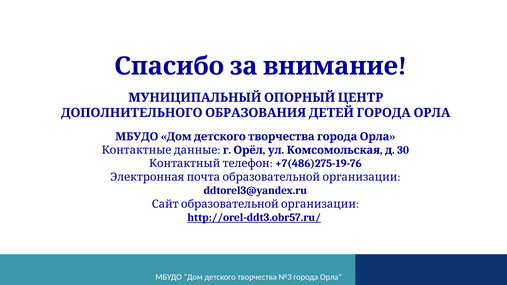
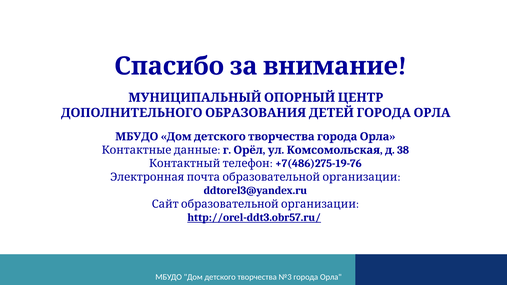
30: 30 -> 38 (403, 150)
